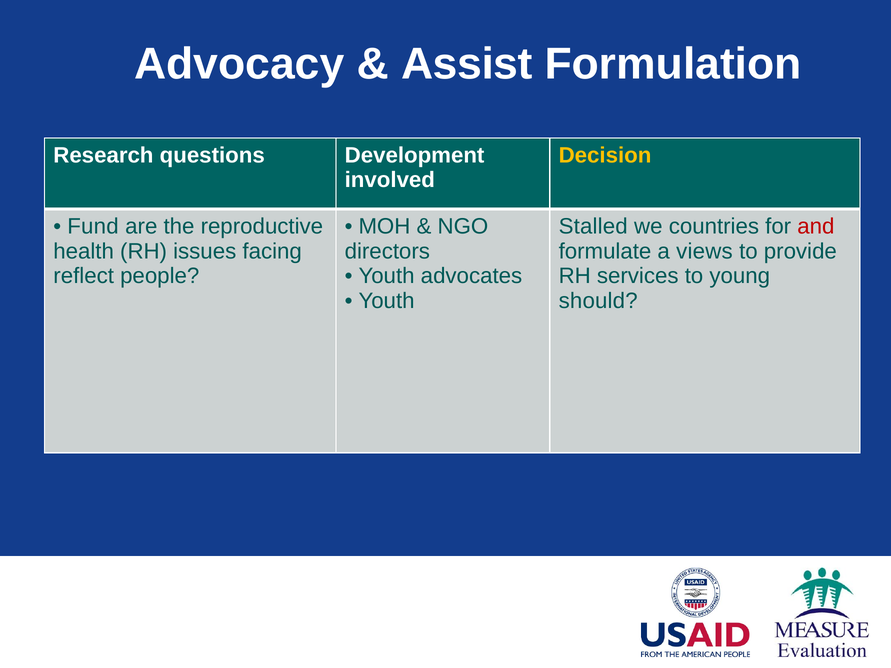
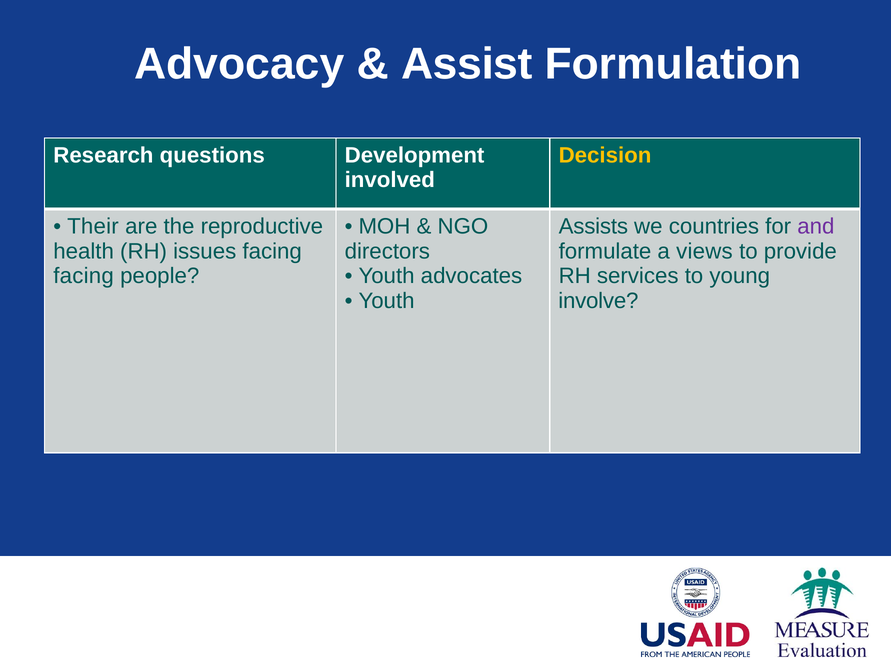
Fund: Fund -> Their (93, 226)
Stalled: Stalled -> Assists (593, 226)
and colour: red -> purple (816, 226)
reflect: reflect -> facing (84, 276)
should: should -> involve (598, 301)
